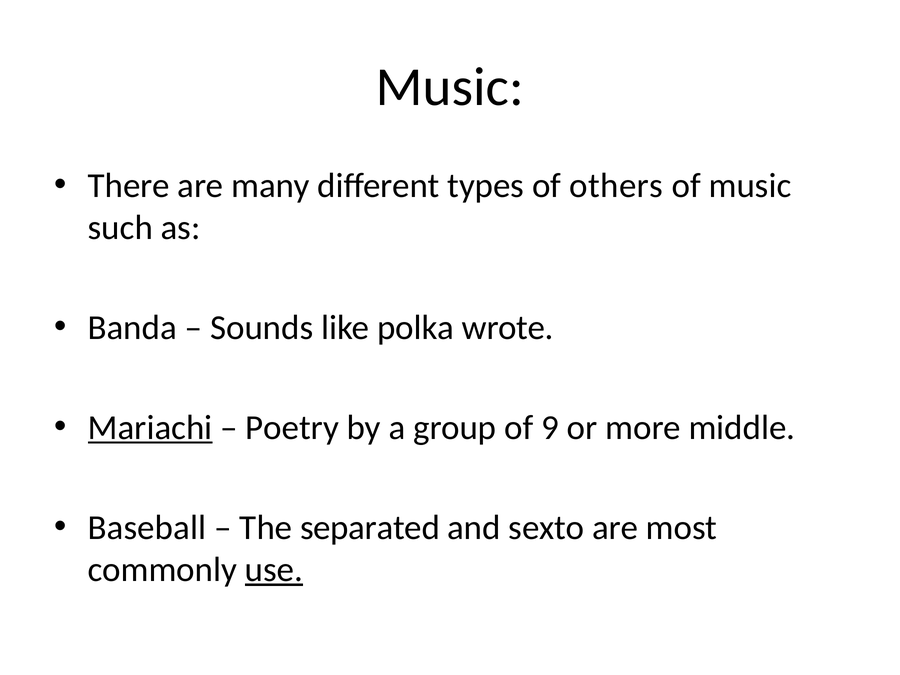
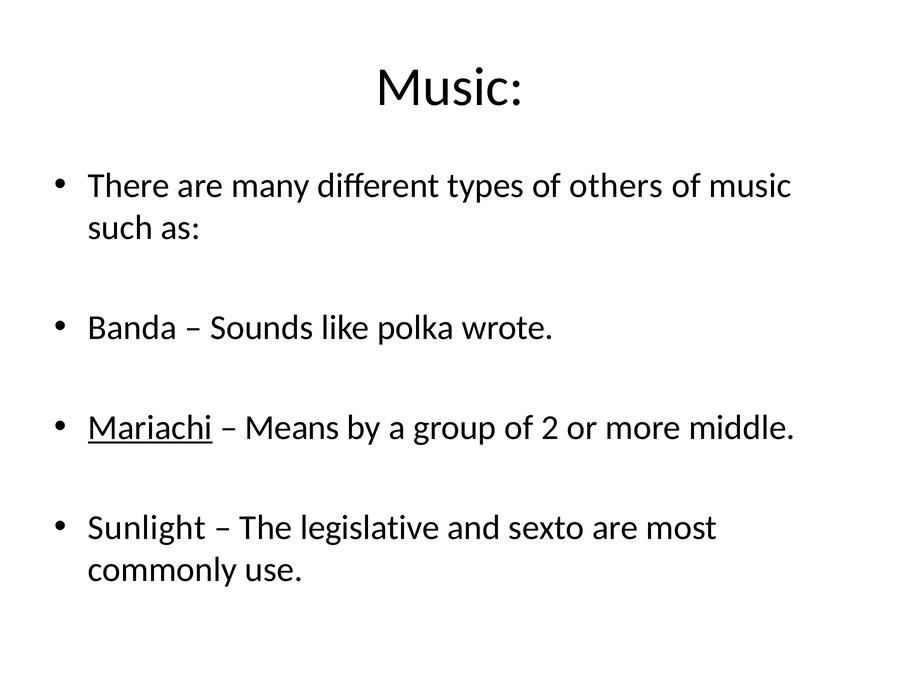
Poetry: Poetry -> Means (292, 428)
9: 9 -> 2 (550, 428)
Baseball: Baseball -> Sunlight (147, 528)
separated: separated -> legislative (370, 528)
use underline: present -> none (274, 570)
